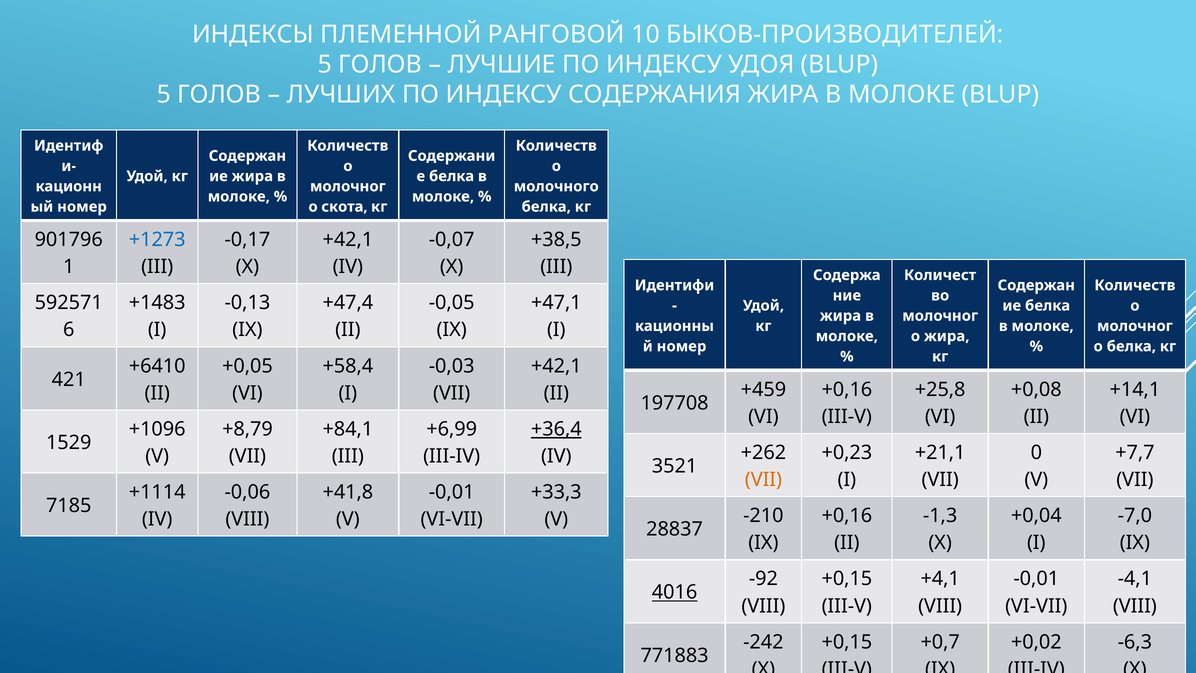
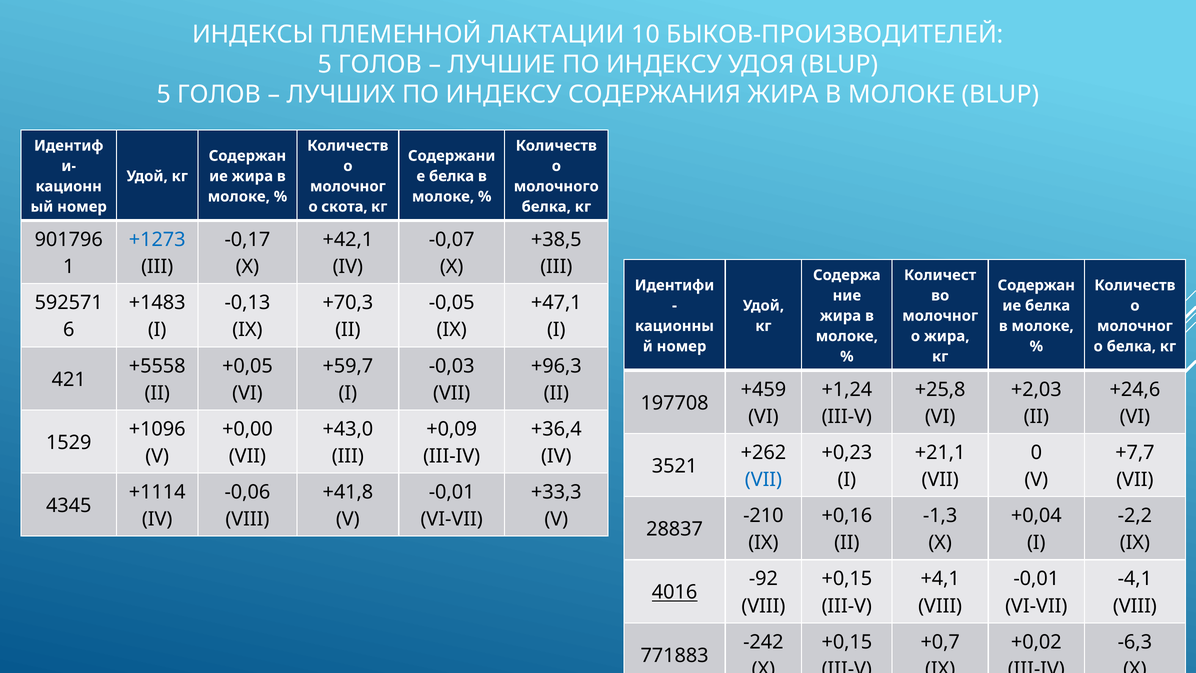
РАНГОВОЙ: РАНГОВОЙ -> ЛАКТАЦИИ (556, 34)
+47,4: +47,4 -> +70,3 (348, 303)
+6410: +6410 -> +5558 (157, 366)
+58,4: +58,4 -> +59,7 (348, 366)
+42,1: +42,1 -> +96,3 (556, 366)
+0,16: +0,16 -> +1,24 (847, 389)
+0,08: +0,08 -> +2,03 (1036, 389)
+14,1: +14,1 -> +24,6 (1135, 389)
+8,79: +8,79 -> +0,00 (247, 429)
+84,1: +84,1 -> +43,0 (348, 429)
+6,99: +6,99 -> +0,09 (452, 429)
+36,4 underline: present -> none (556, 429)
VII colour: orange -> blue (763, 479)
7185: 7185 -> 4345 (69, 506)
-7,0: -7,0 -> -2,2 (1135, 516)
